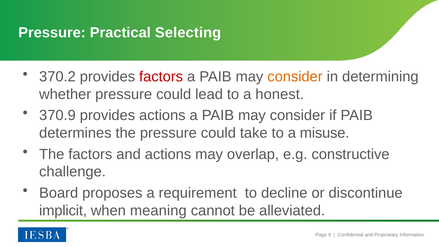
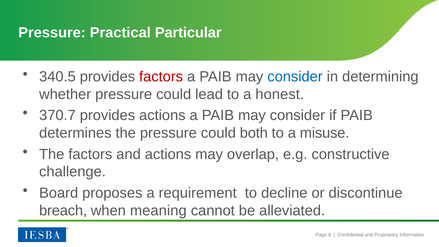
Selecting: Selecting -> Particular (188, 33)
370.2: 370.2 -> 340.5 (57, 77)
consider colour: orange -> blue (295, 77)
370.9: 370.9 -> 370.7 (57, 115)
take: take -> both (254, 133)
implicit: implicit -> breach (63, 211)
